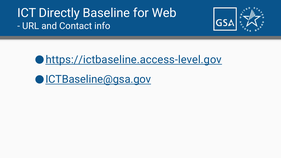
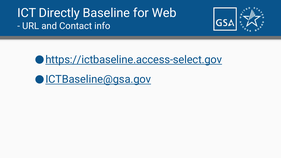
https://ictbaseline.access-level.gov: https://ictbaseline.access-level.gov -> https://ictbaseline.access-select.gov (134, 60)
